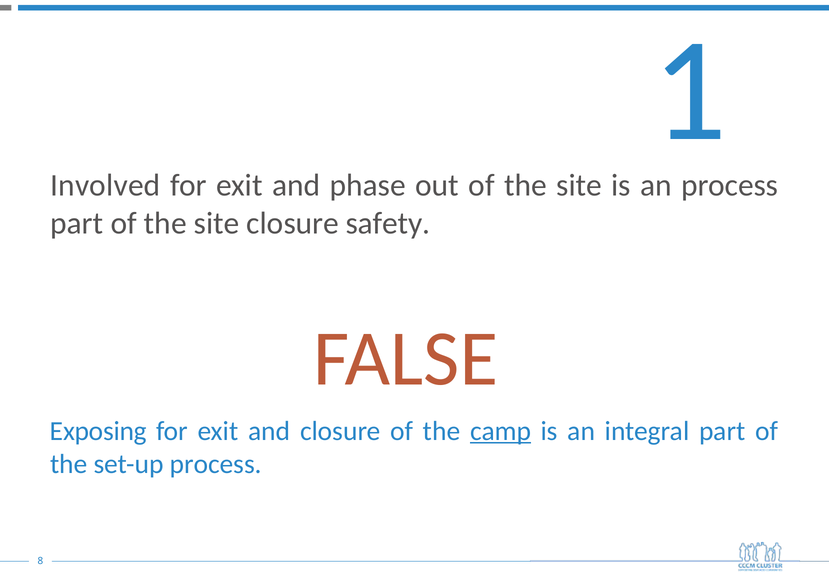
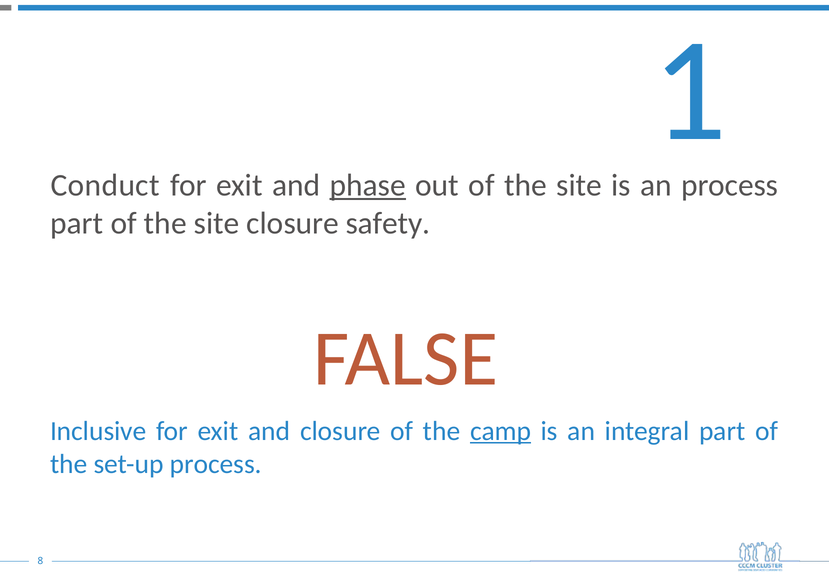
Involved: Involved -> Conduct (105, 186)
phase underline: none -> present (368, 186)
Exposing: Exposing -> Inclusive (98, 431)
